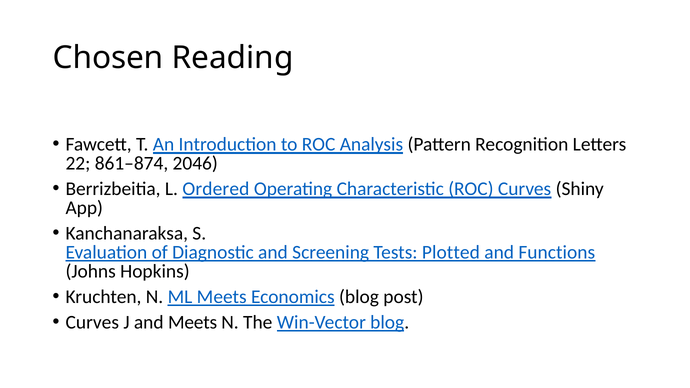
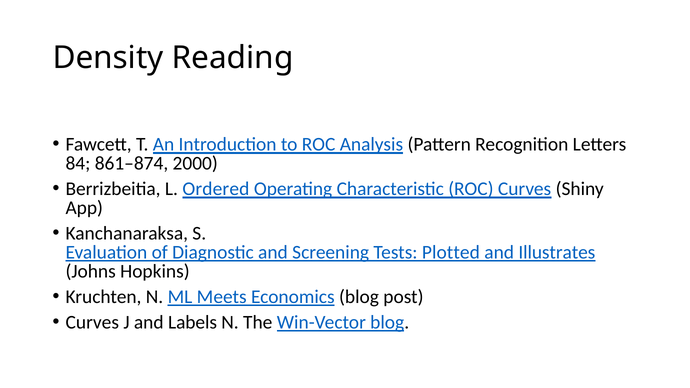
Chosen: Chosen -> Density (108, 58)
22: 22 -> 84 (78, 164)
2046: 2046 -> 2000 (195, 164)
Functions: Functions -> Illustrates (557, 252)
and Meets: Meets -> Labels (193, 323)
